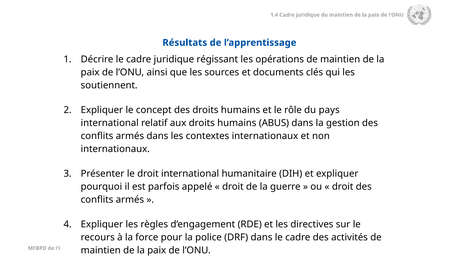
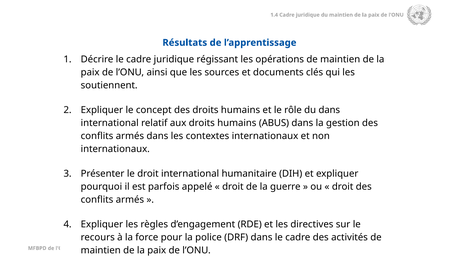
du pays: pays -> dans (329, 110)
